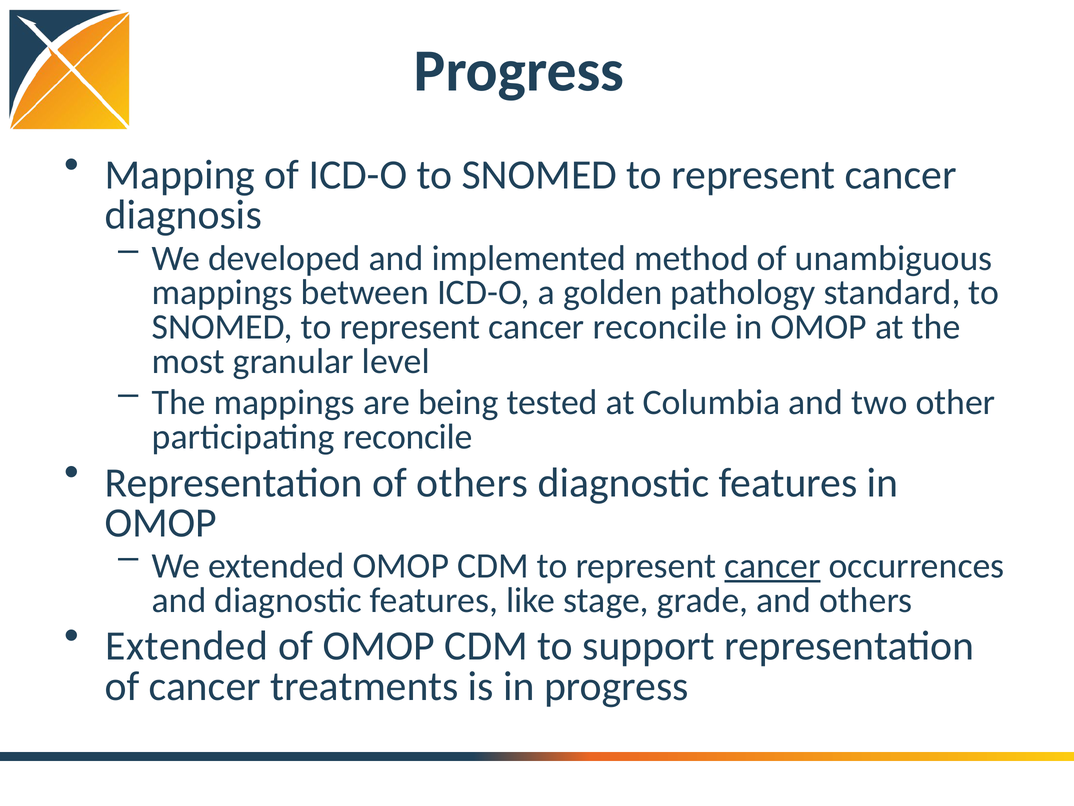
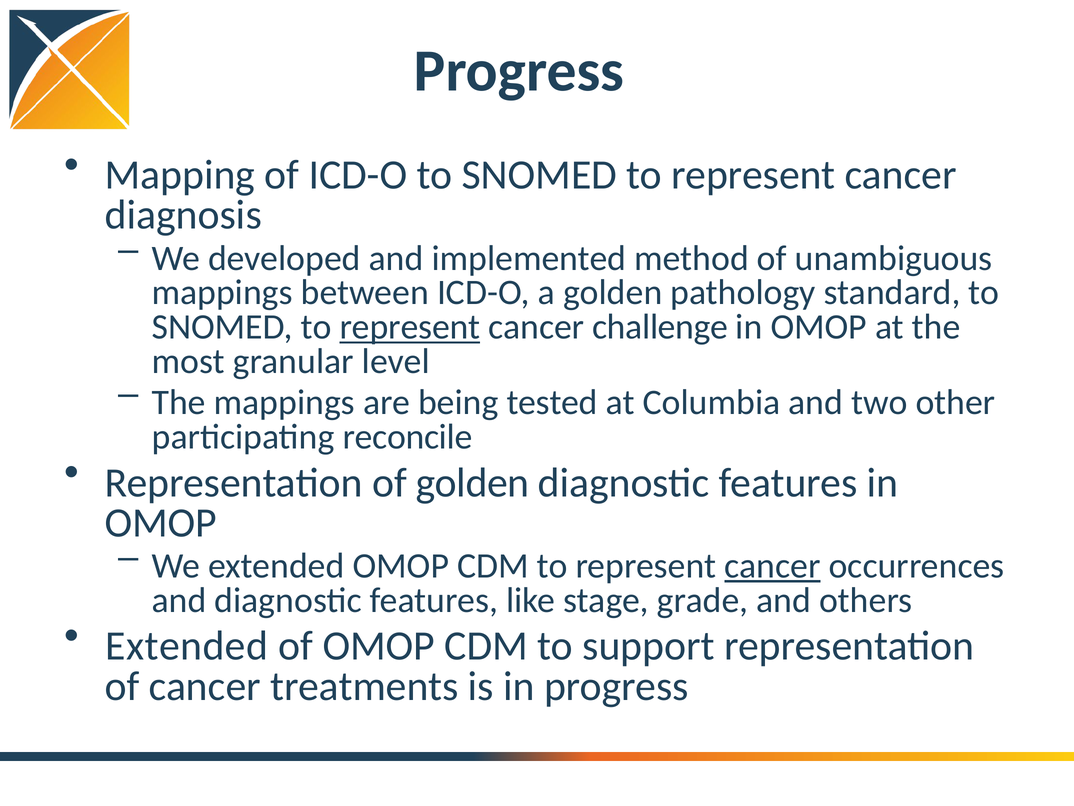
represent underline: none -> present (410, 327)
cancer reconcile: reconcile -> challenge (660, 327)
of others: others -> golden (472, 482)
